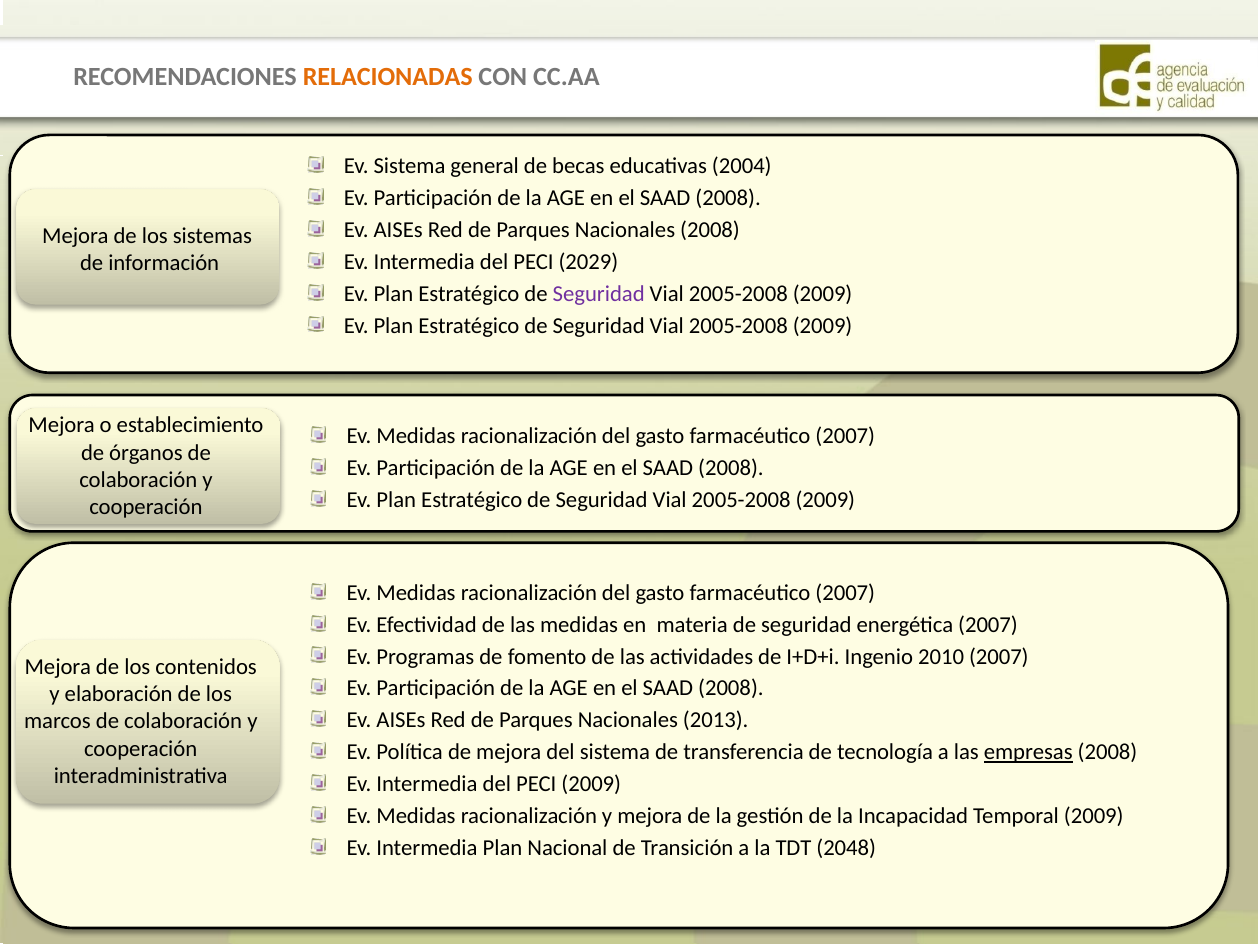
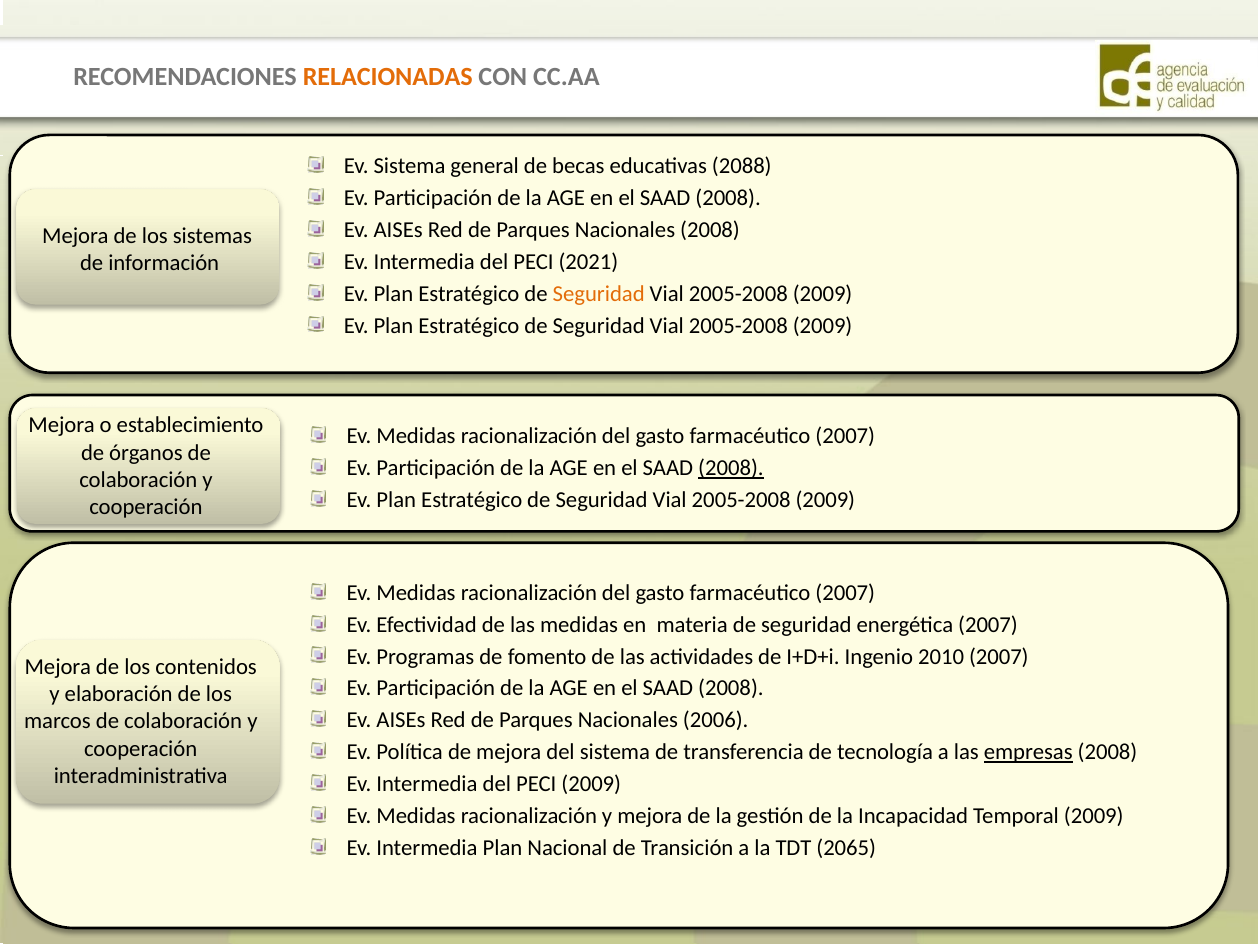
2004: 2004 -> 2088 (742, 166)
2029: 2029 -> 2021 (588, 262)
Seguridad colour: purple -> orange (599, 294)
2008 underline: none -> present (731, 468)
2013: 2013 -> 2006 (716, 720)
2048: 2048 -> 2065 (846, 847)
